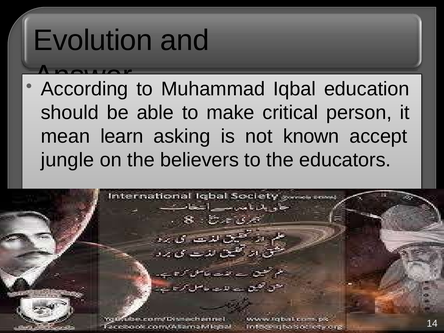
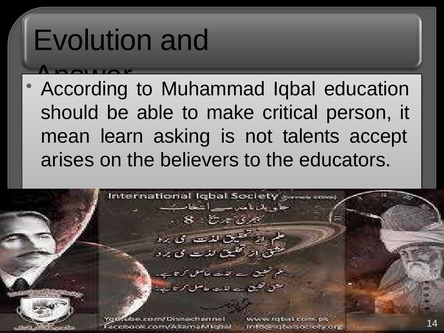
known: known -> talents (311, 136)
jungle: jungle -> arises (68, 160)
